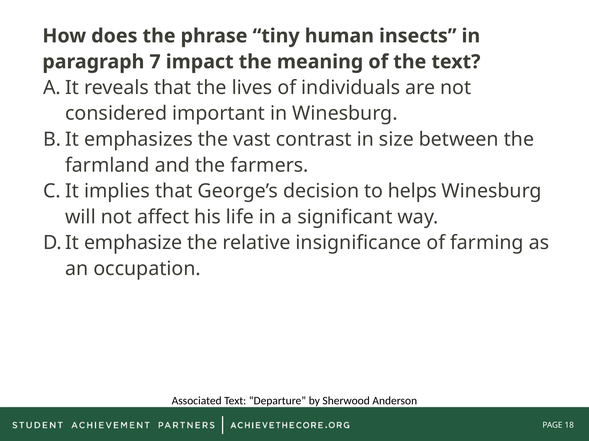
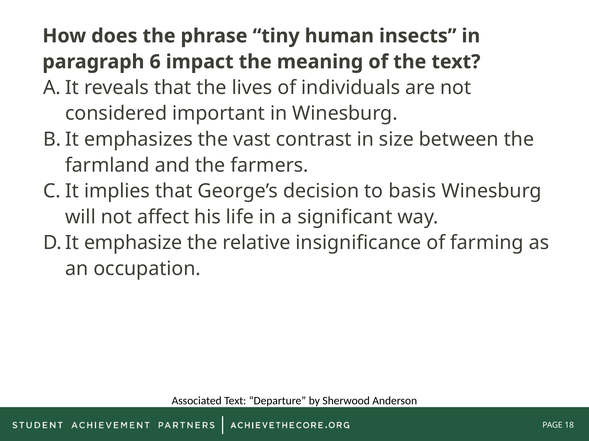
7: 7 -> 6 (155, 62)
helps: helps -> basis (412, 191)
